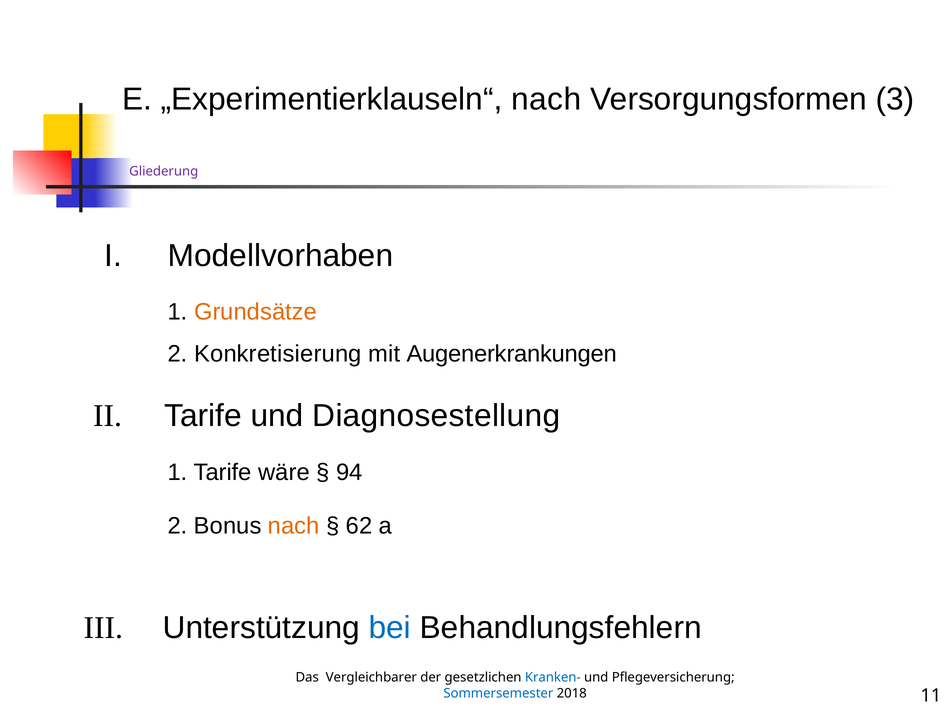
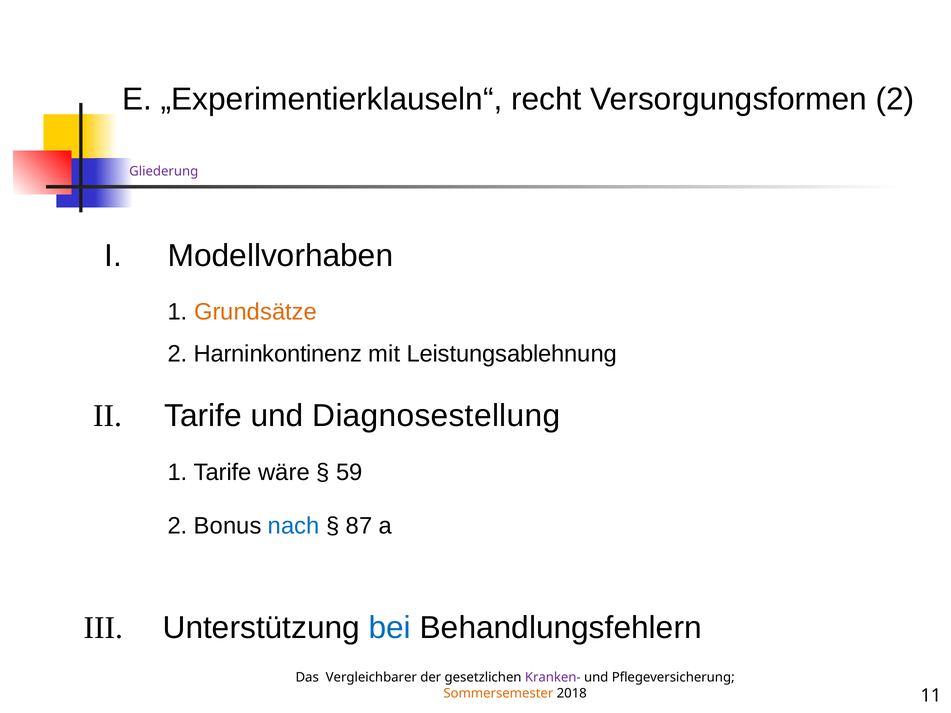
„Experimentierklauseln“ nach: nach -> recht (546, 99)
Versorgungsformen 3: 3 -> 2 (895, 99)
Konkretisierung: Konkretisierung -> Harninkontinenz (278, 354)
Augenerkrankungen: Augenerkrankungen -> Leistungsablehnung (512, 354)
94: 94 -> 59 (349, 472)
nach colour: orange -> blue (294, 526)
62: 62 -> 87 (359, 526)
Kranken- colour: blue -> purple (553, 678)
Sommersemester colour: blue -> orange (498, 694)
